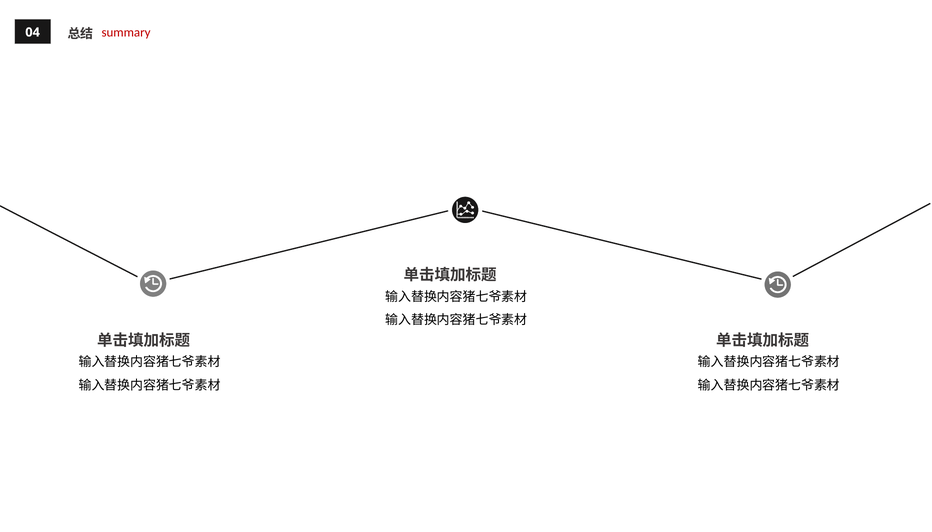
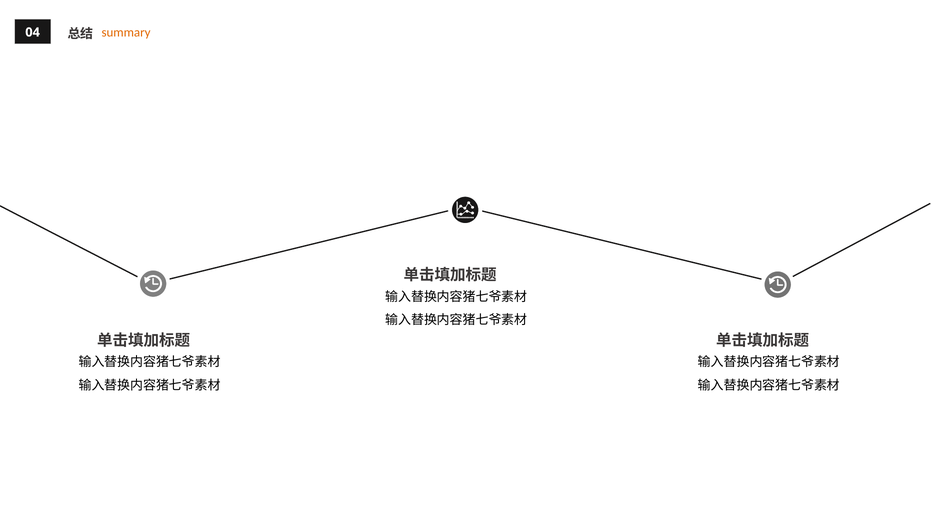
summary colour: red -> orange (126, 32)
